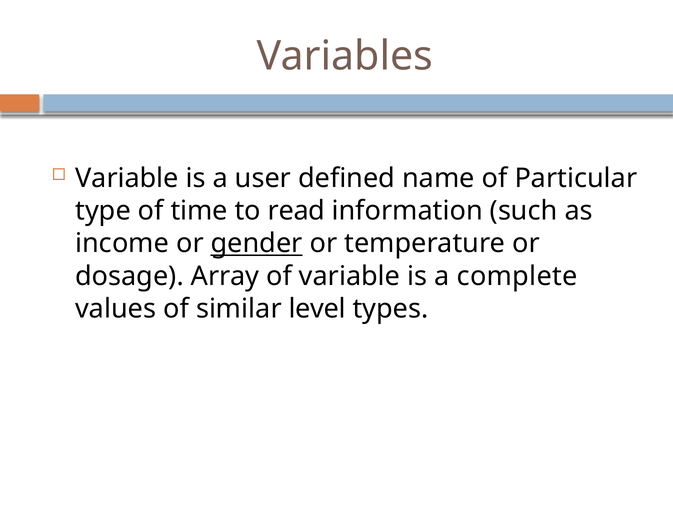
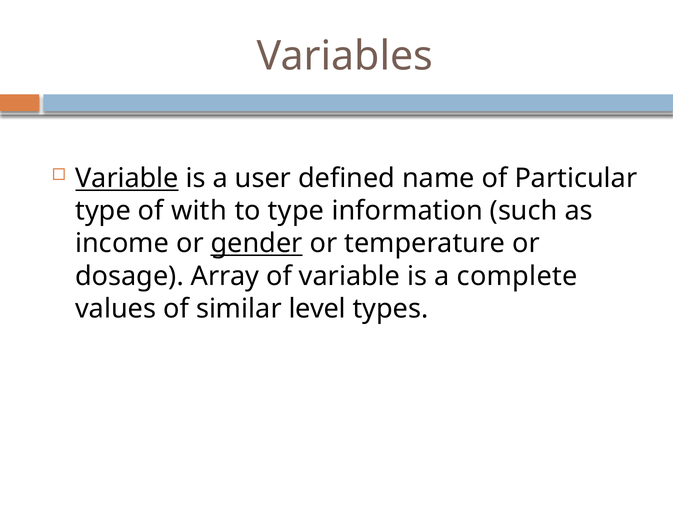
Variable underline: none -> present (127, 178)
time: time -> with (199, 211)
to read: read -> type (296, 211)
